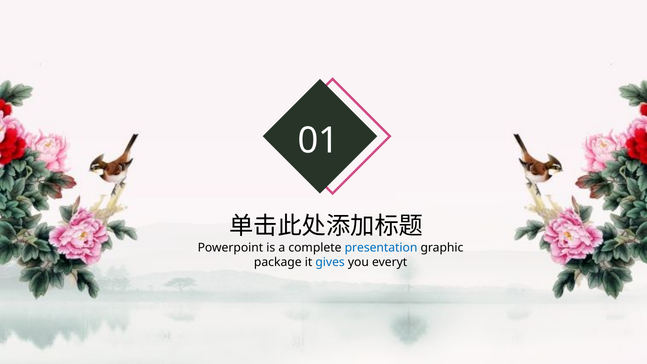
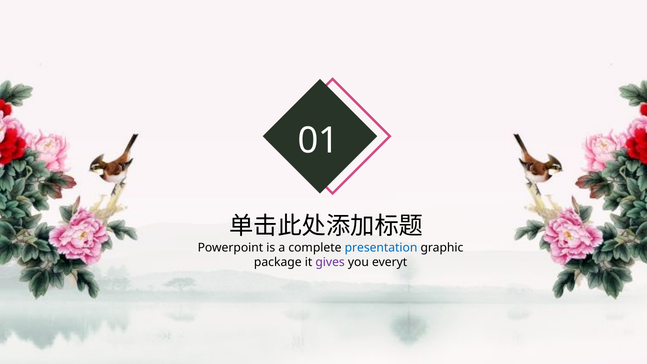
gives colour: blue -> purple (330, 262)
